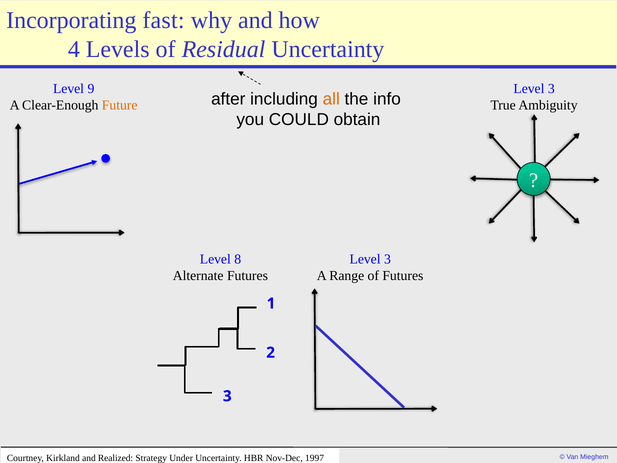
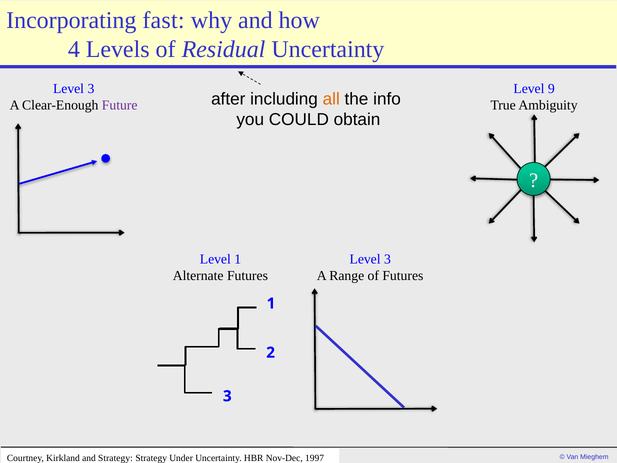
9: 9 -> 3 (91, 89)
3: 3 -> 9 (551, 89)
Future colour: orange -> purple (120, 105)
Level 8: 8 -> 1 (238, 259)
and Realized: Realized -> Strategy (115, 458)
